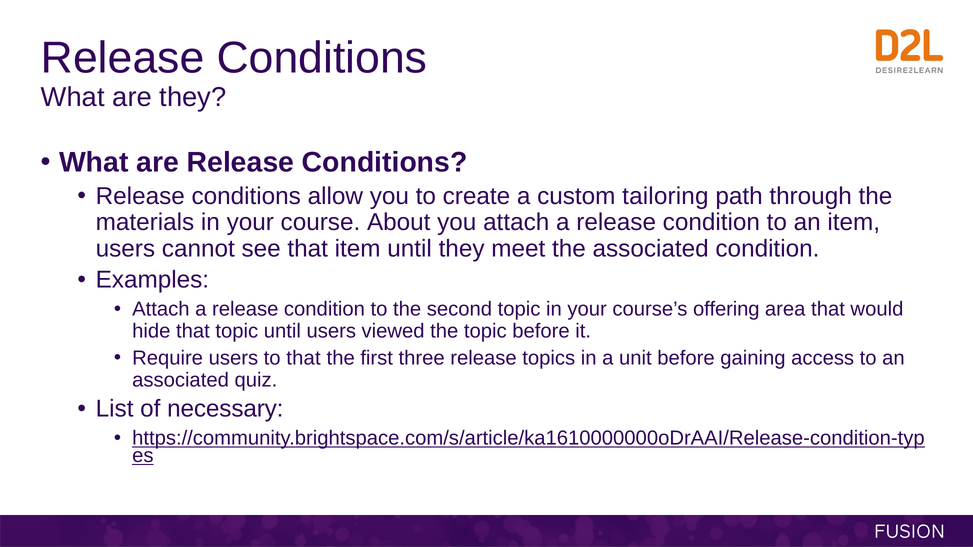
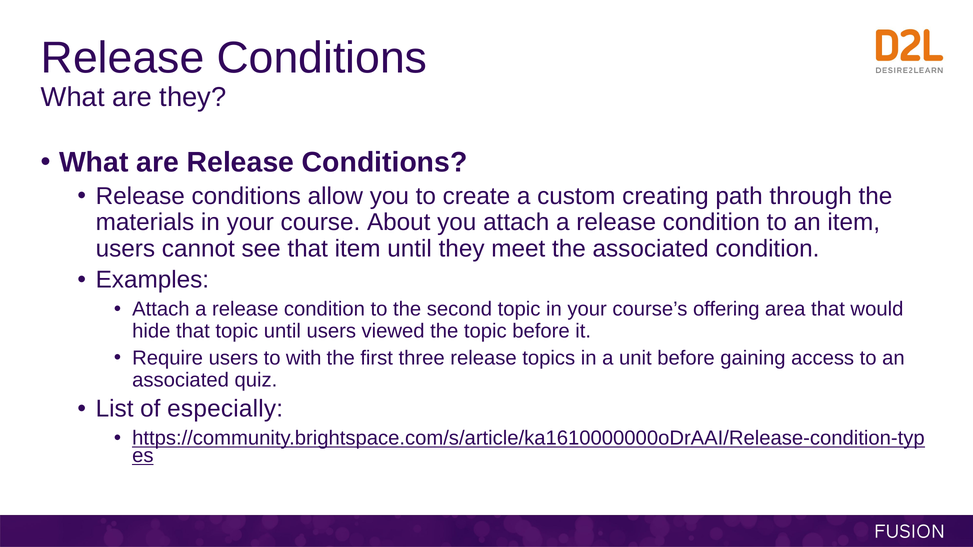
tailoring: tailoring -> creating (665, 196)
to that: that -> with (304, 358)
necessary: necessary -> especially (225, 409)
